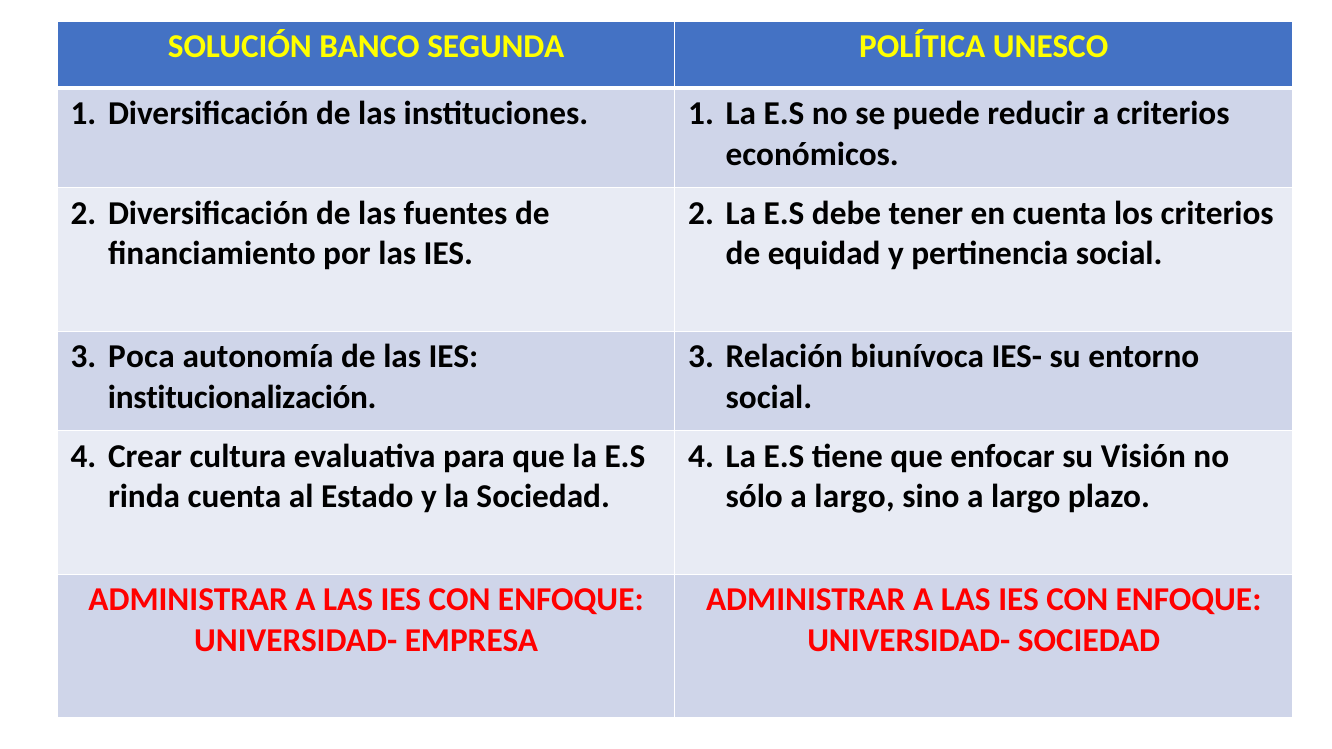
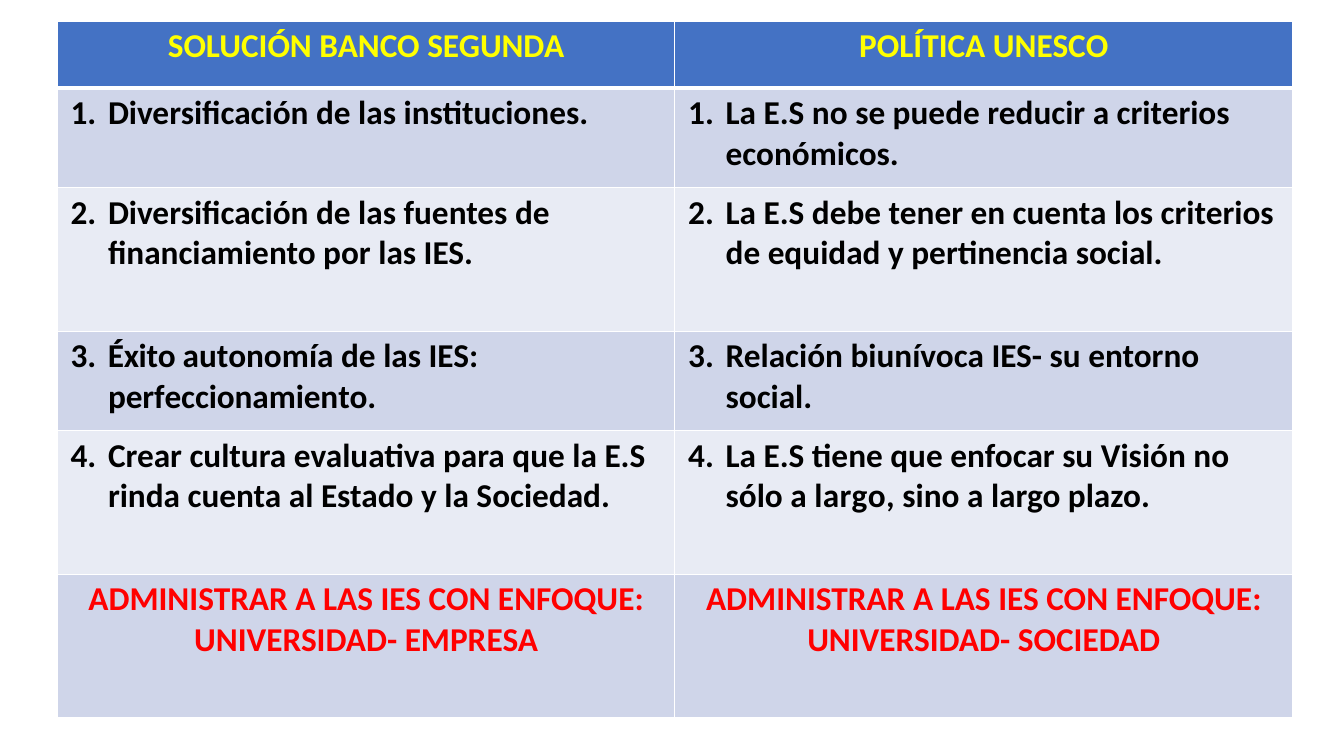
Poca: Poca -> Éxito (142, 357)
institucionalización: institucionalización -> perfeccionamiento (242, 397)
